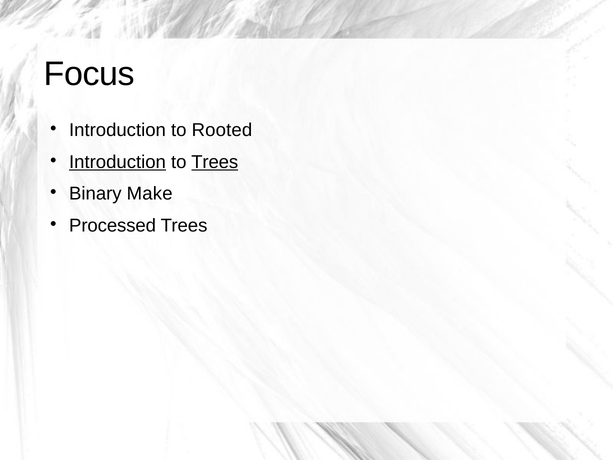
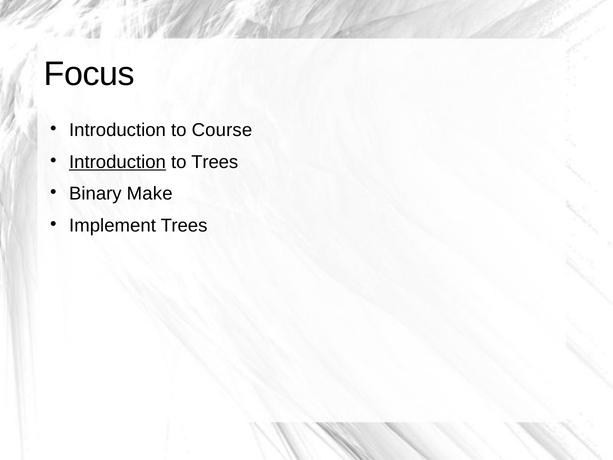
Rooted: Rooted -> Course (222, 130)
Trees underline: present -> none (215, 162)
Processed: Processed -> Implement (113, 225)
